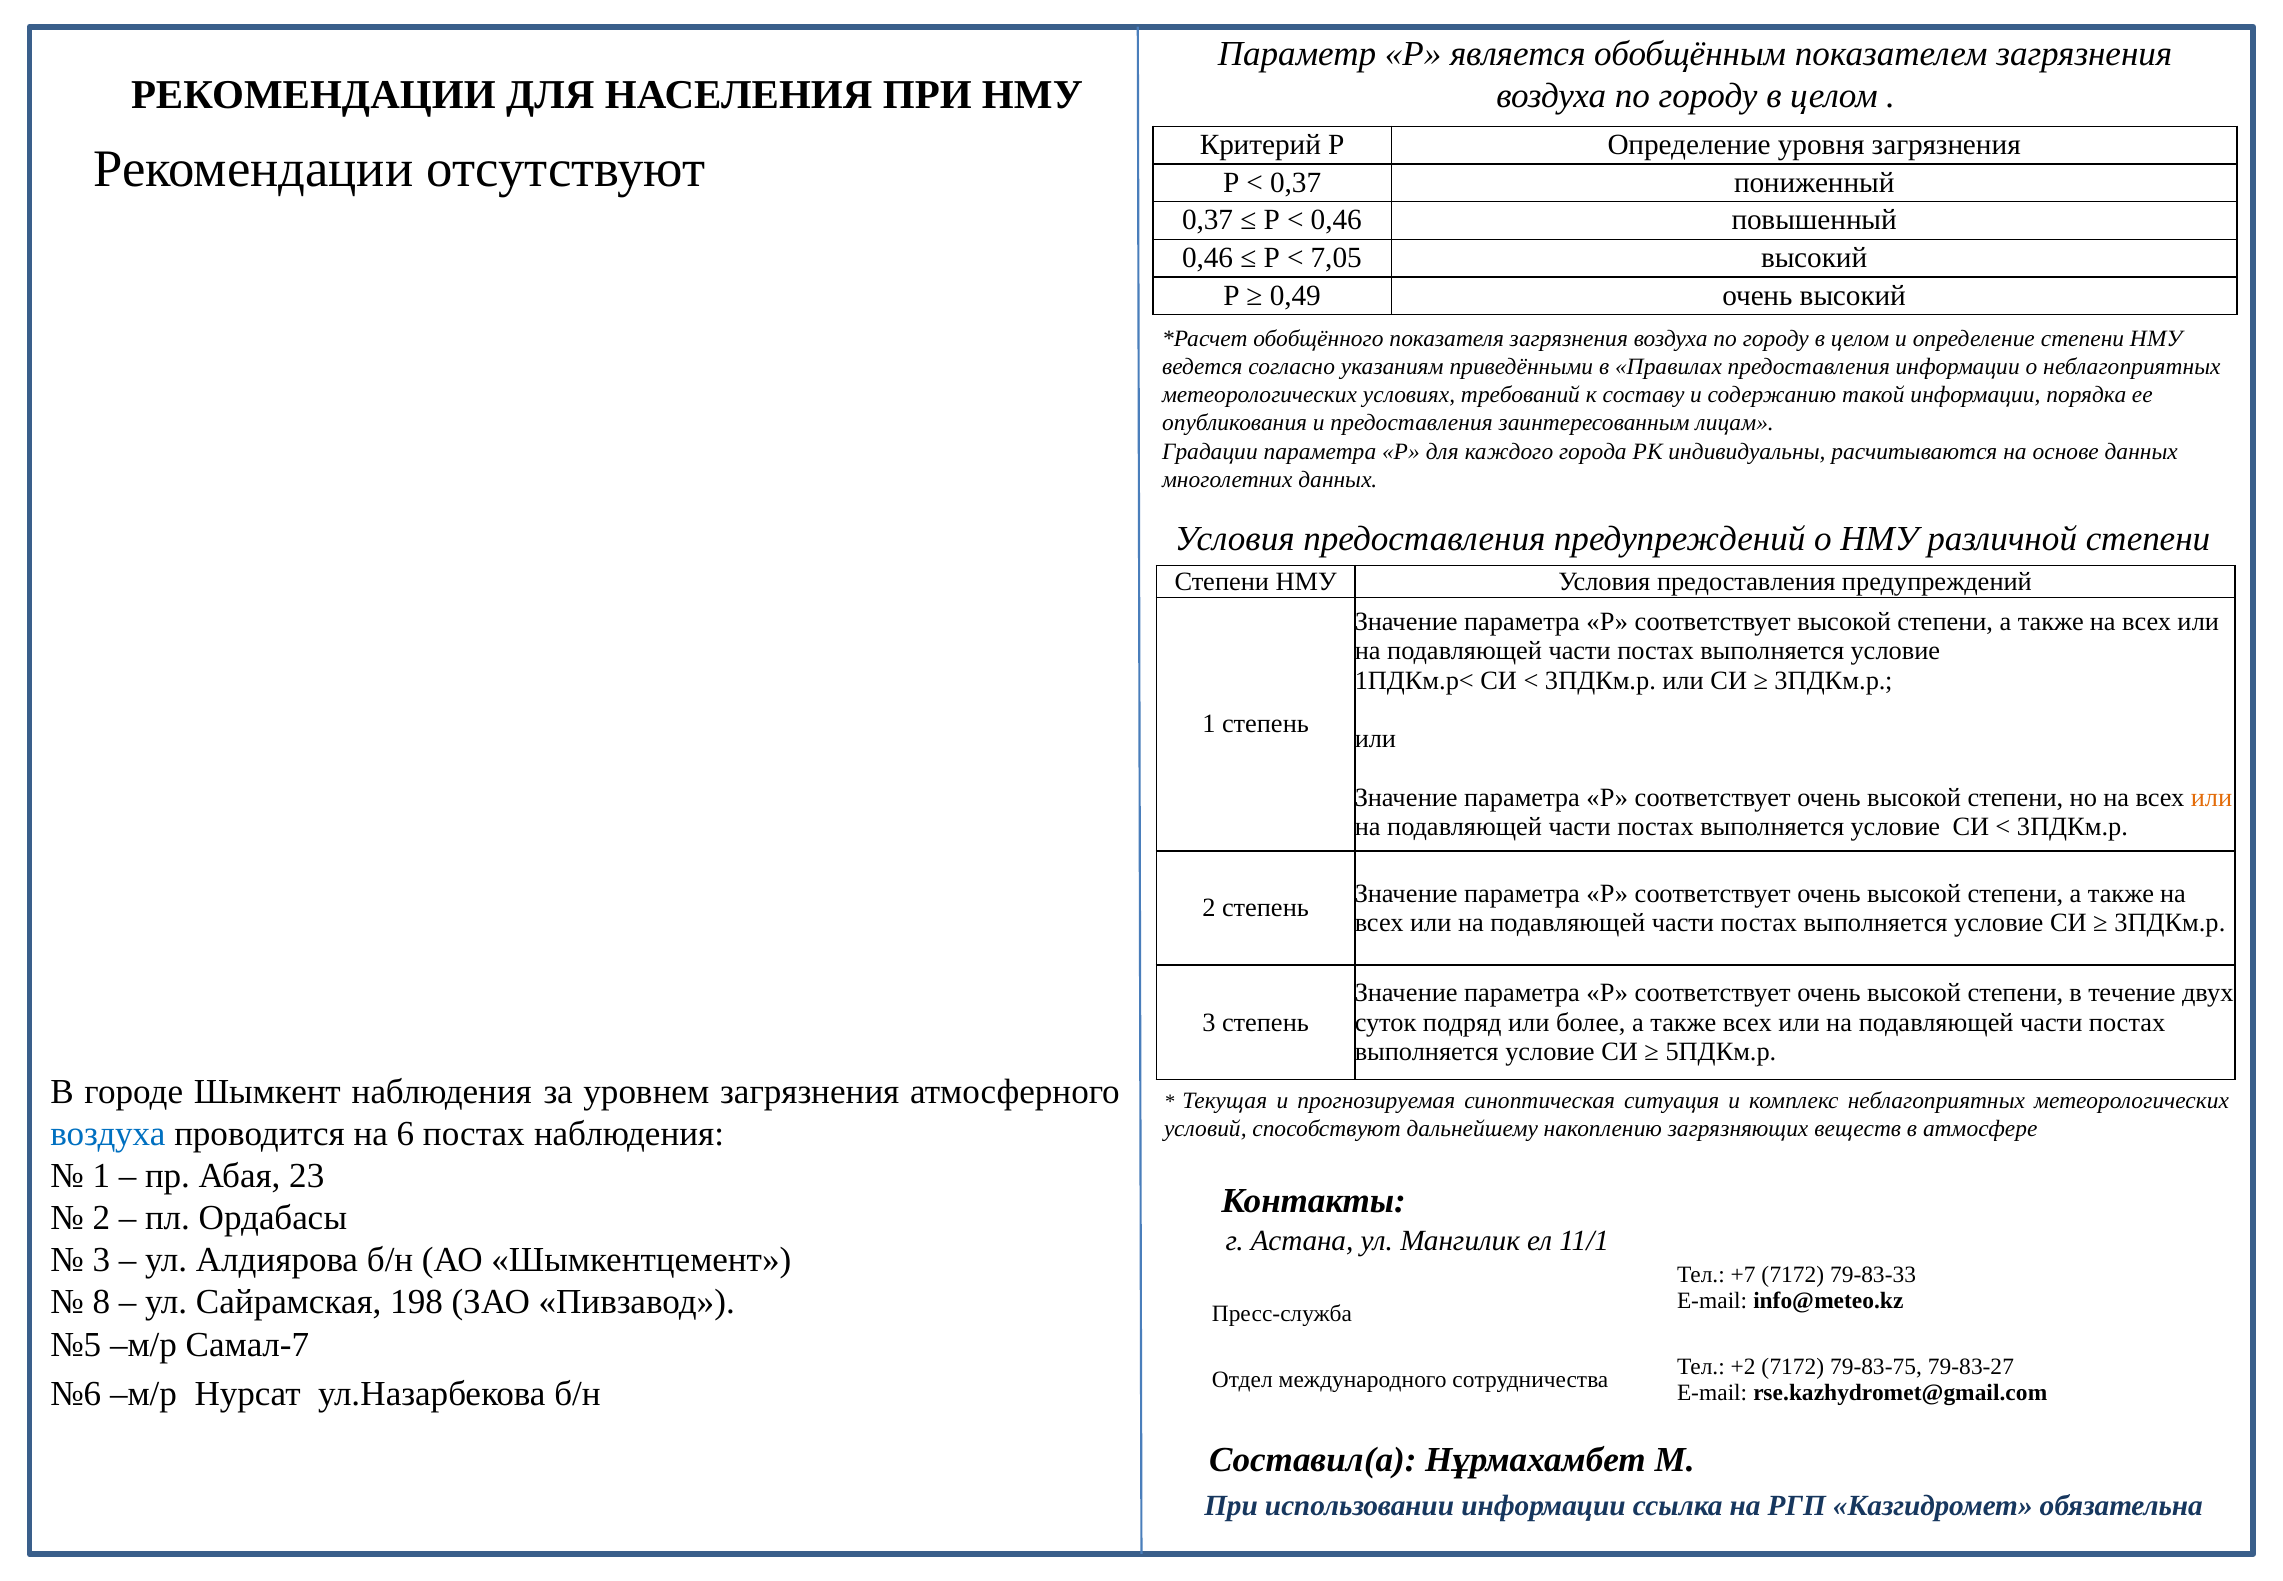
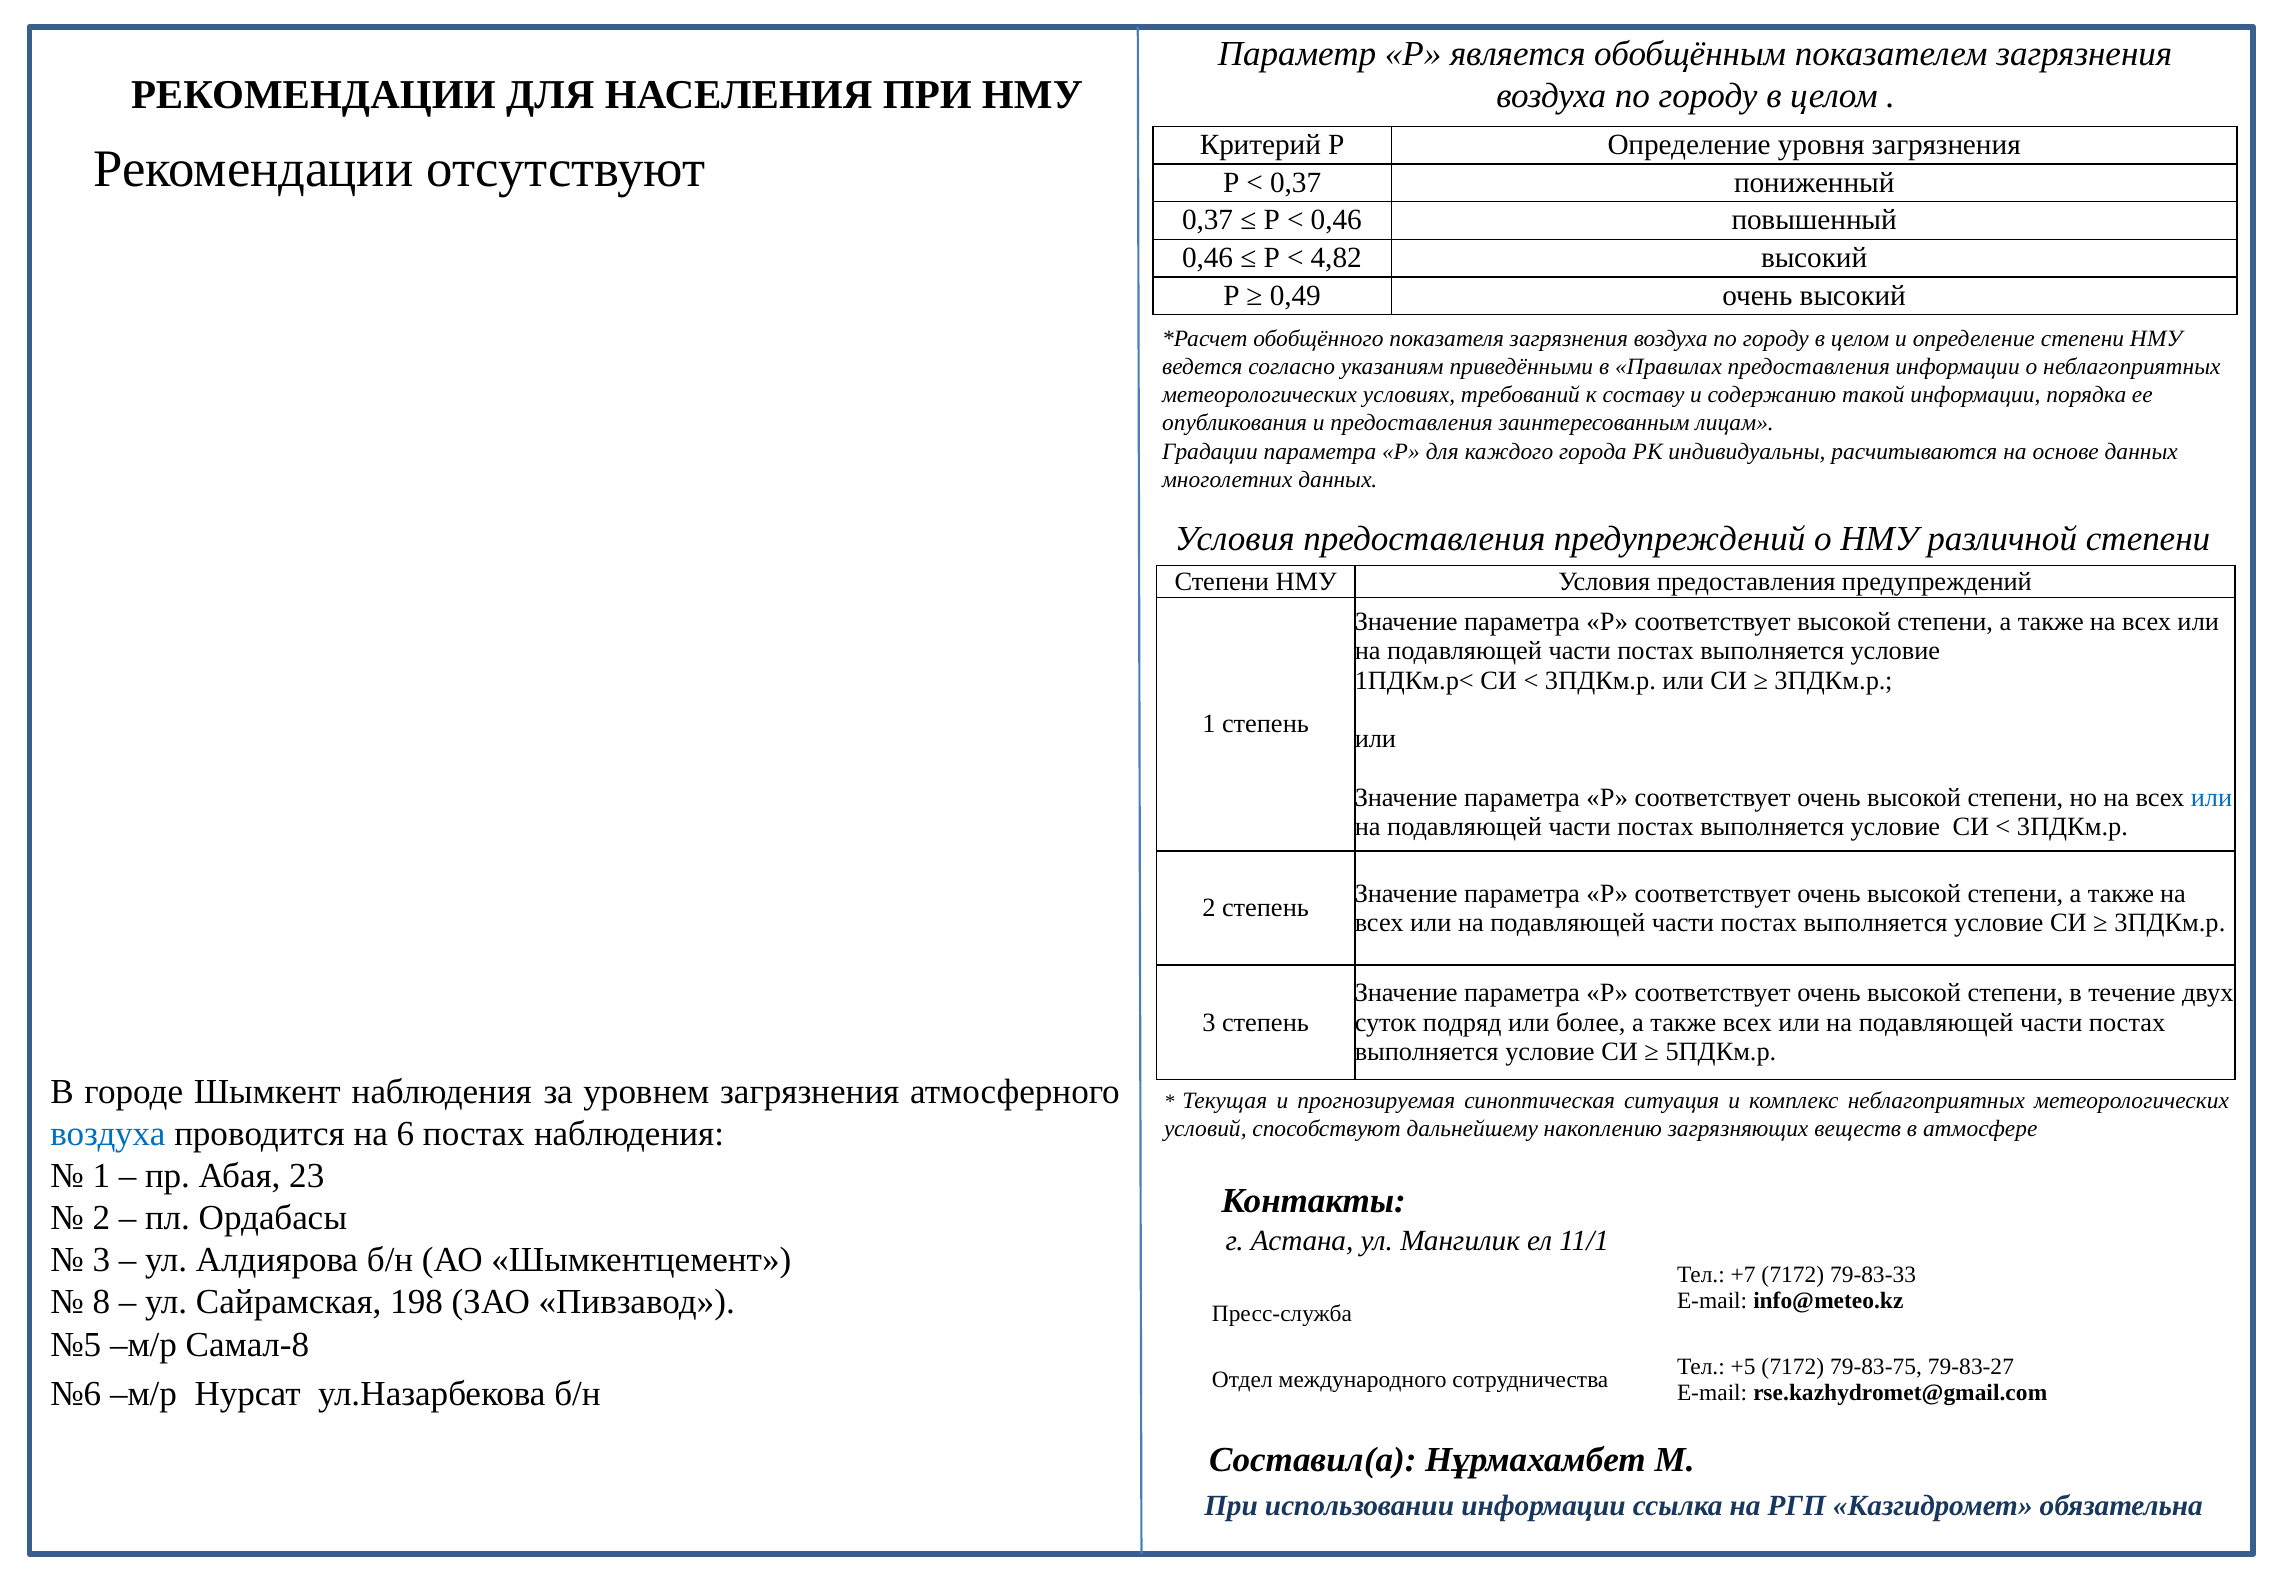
7,05: 7,05 -> 4,82 (1336, 258)
или colour: orange -> blue (2212, 797)
Самал-7: Самал-7 -> Самал-8 (247, 1344)
+2: +2 -> +5 (1743, 1366)
